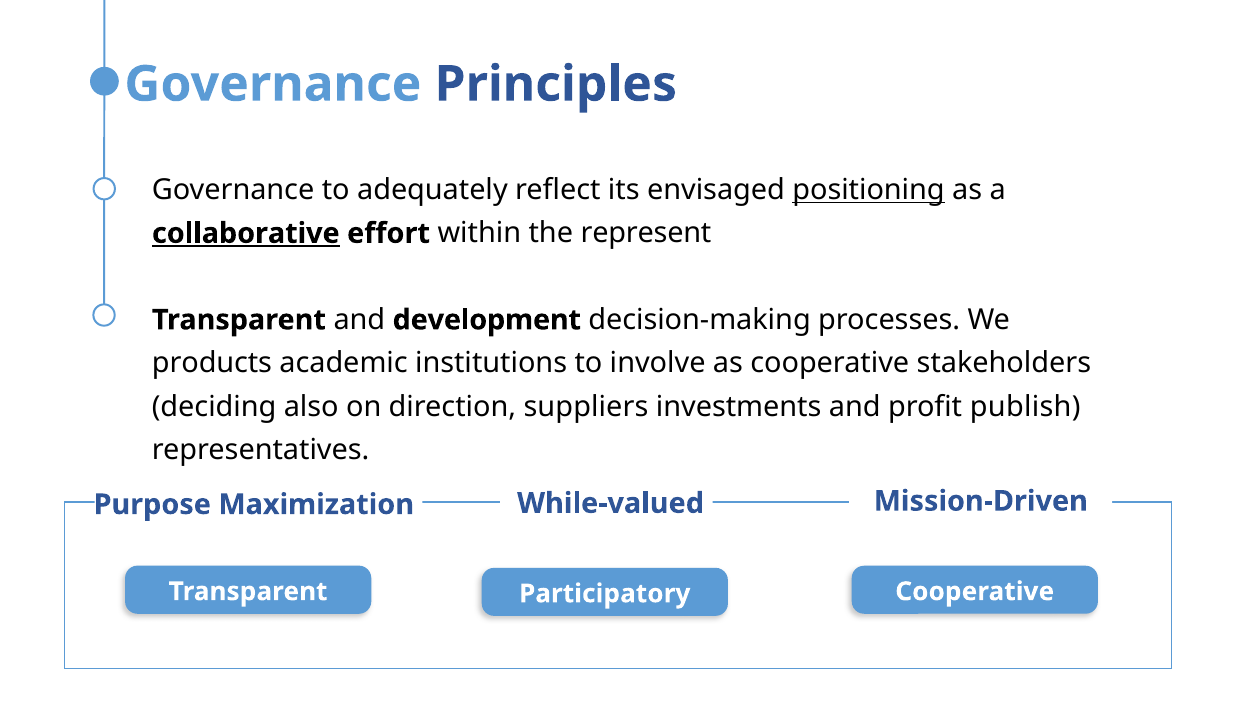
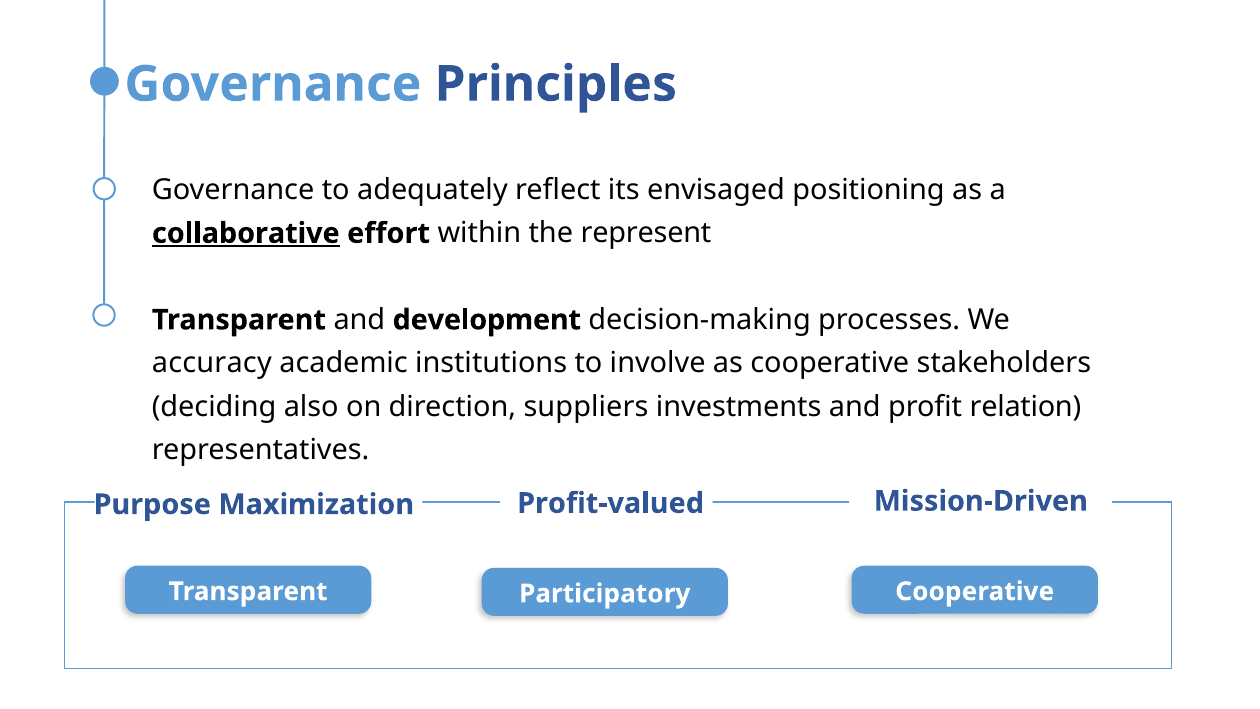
positioning underline: present -> none (869, 190)
products: products -> accuracy (212, 363)
publish: publish -> relation (1025, 406)
While-valued: While-valued -> Profit-valued (611, 503)
